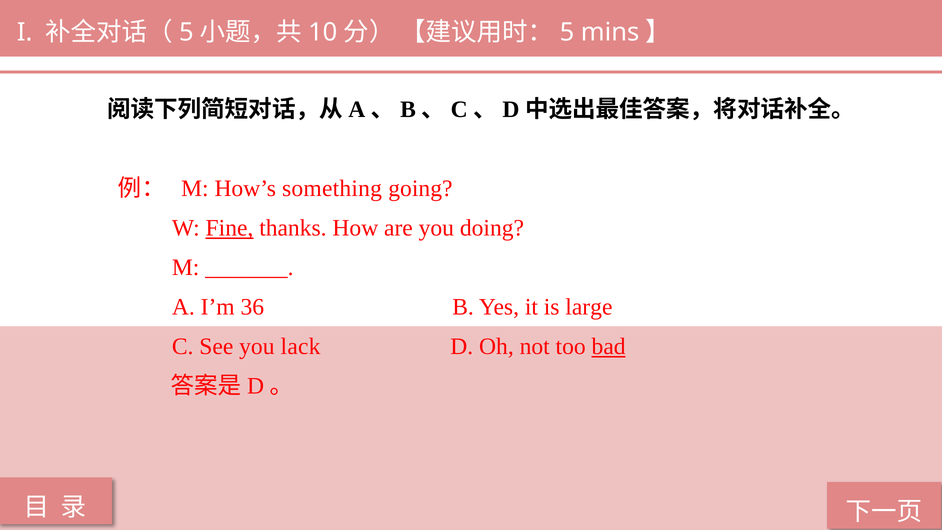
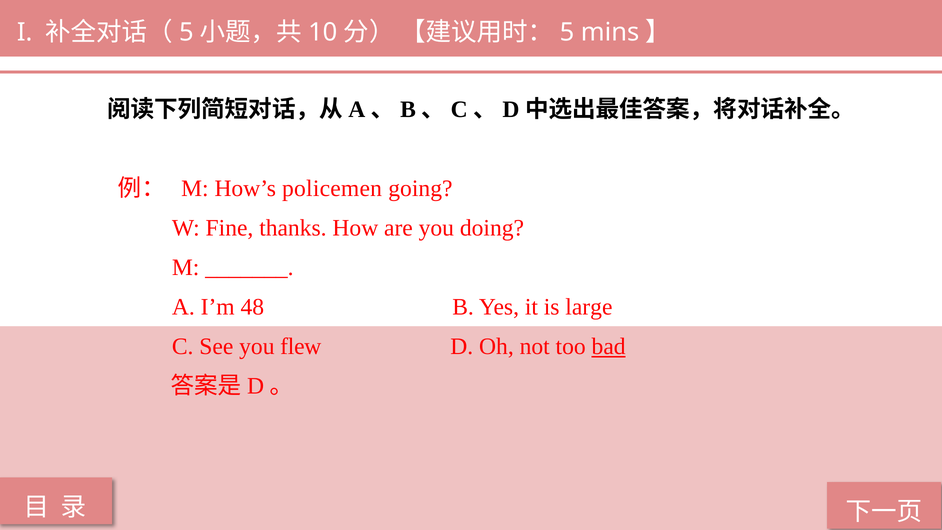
something: something -> policemen (332, 188)
Fine underline: present -> none (229, 228)
36: 36 -> 48 (252, 307)
lack: lack -> flew (301, 347)
